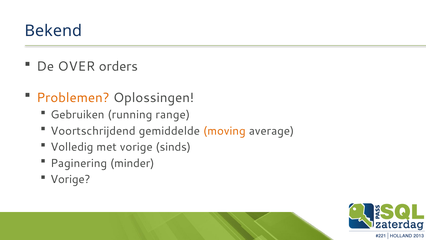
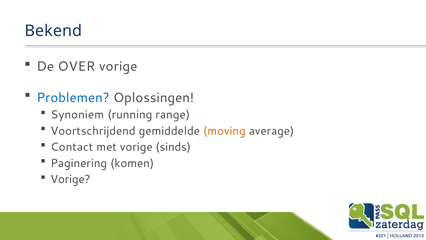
OVER orders: orders -> vorige (118, 66)
Problemen colour: orange -> blue (73, 97)
Gebruiken: Gebruiken -> Synoniem (77, 115)
Volledig: Volledig -> Contact (72, 147)
minder: minder -> komen (132, 163)
